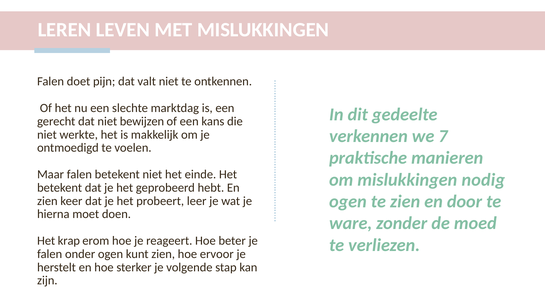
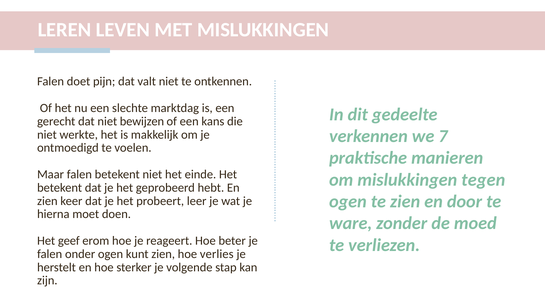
nodig: nodig -> tegen (483, 180)
krap: krap -> geef (69, 241)
ervoor: ervoor -> verlies (217, 254)
